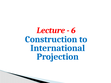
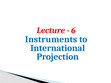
Construction: Construction -> Instruments (51, 39)
